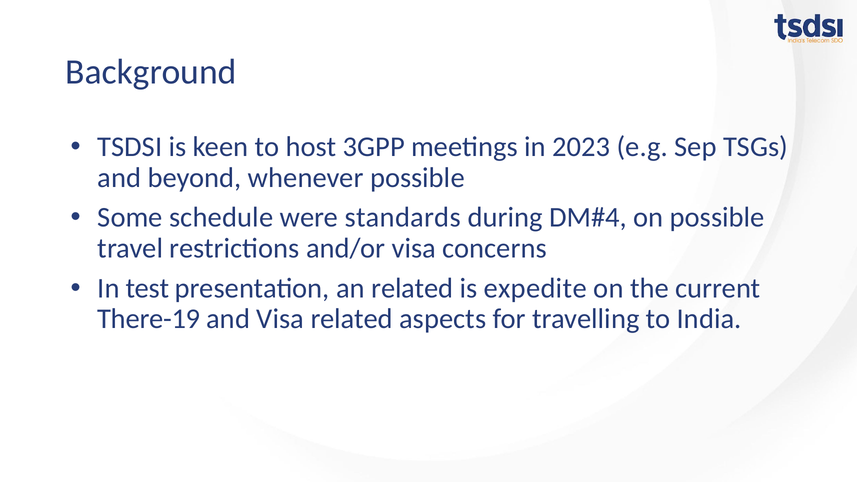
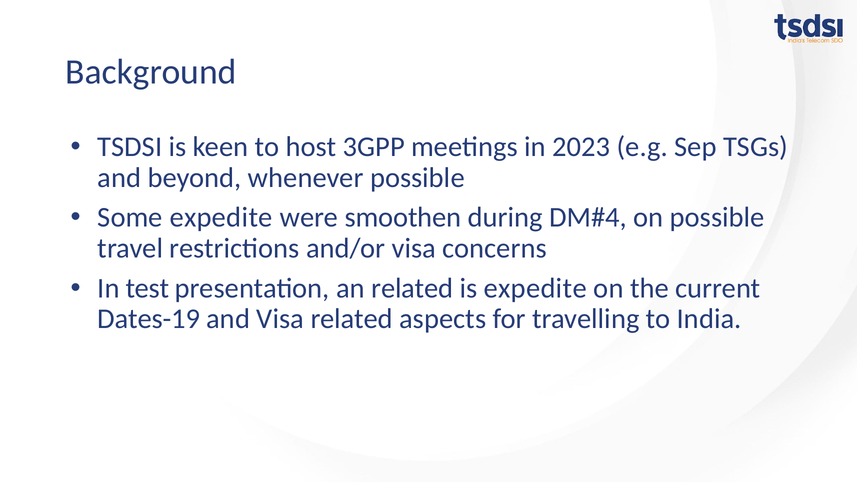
Some schedule: schedule -> expedite (221, 217)
standards: standards -> smoothen (403, 217)
There-19: There-19 -> Dates-19 (149, 319)
